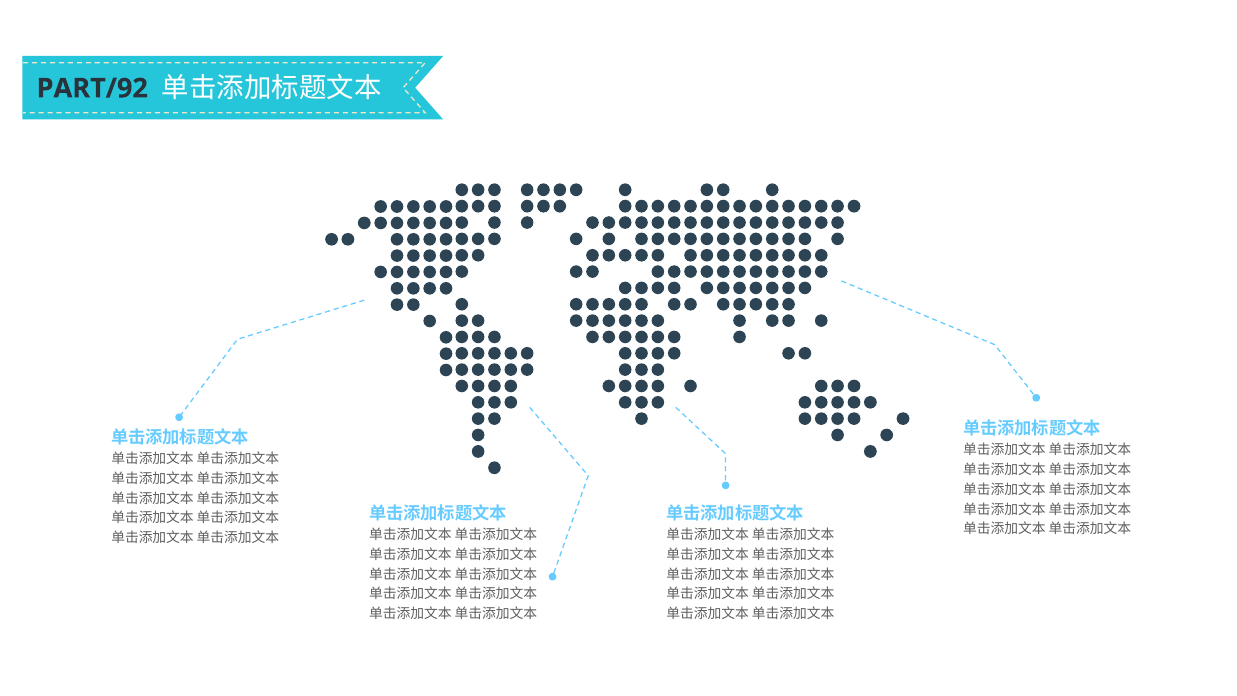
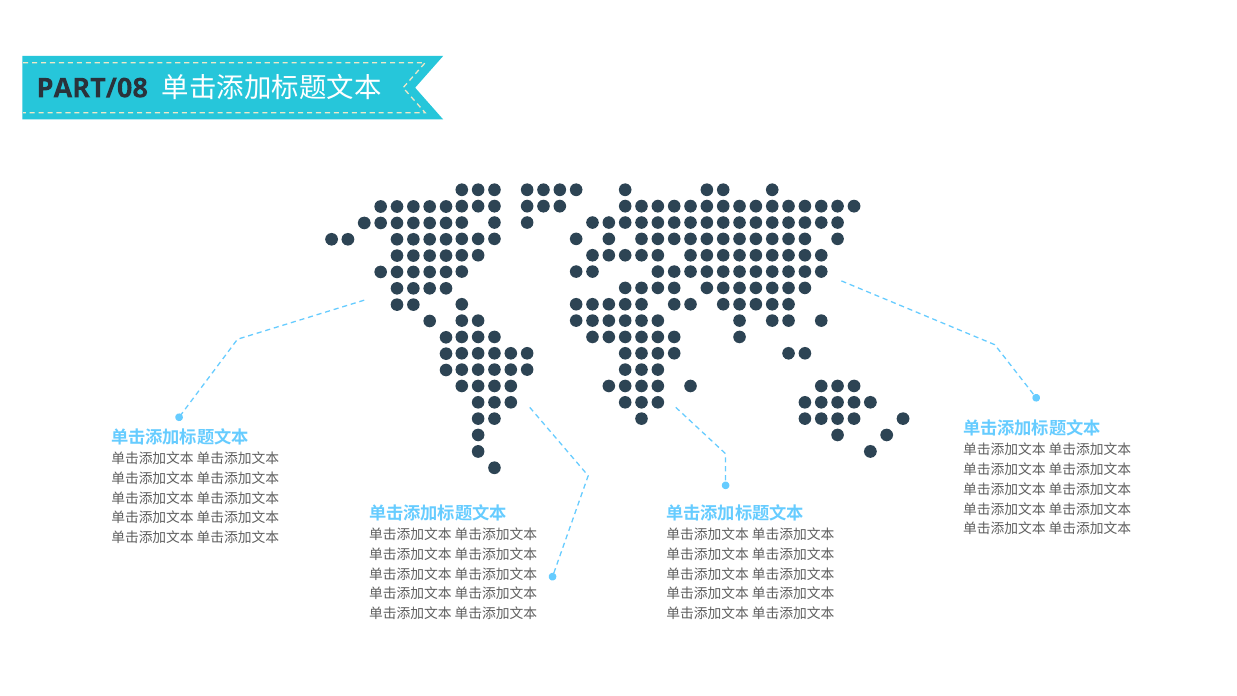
PART/92: PART/92 -> PART/08 (92, 88)
